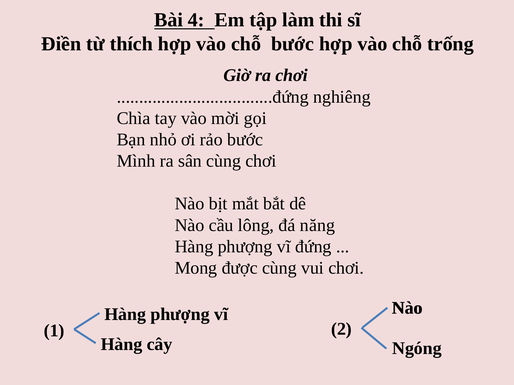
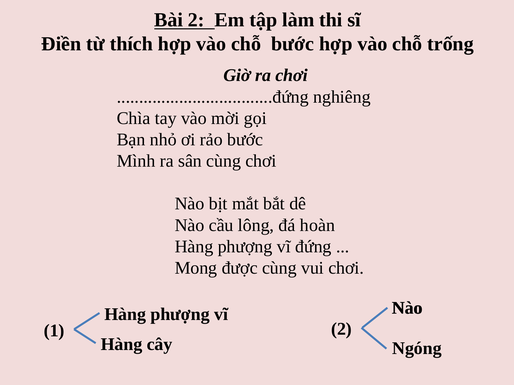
Bài 4: 4 -> 2 (196, 20)
năng: năng -> hoàn (318, 225)
